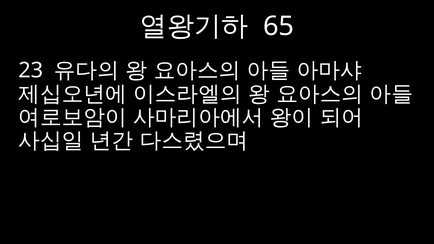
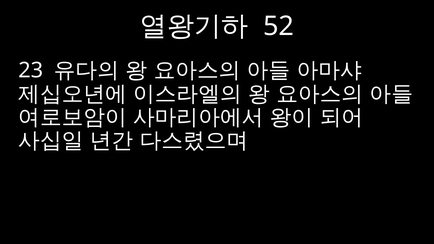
65: 65 -> 52 (279, 26)
